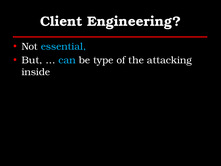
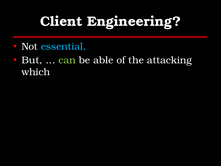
can colour: light blue -> light green (67, 60)
type: type -> able (103, 60)
inside: inside -> which (36, 72)
